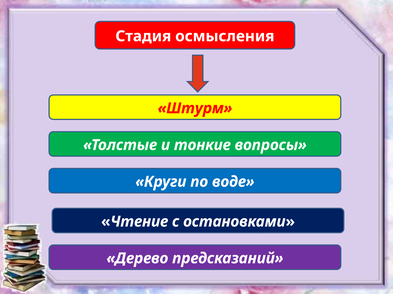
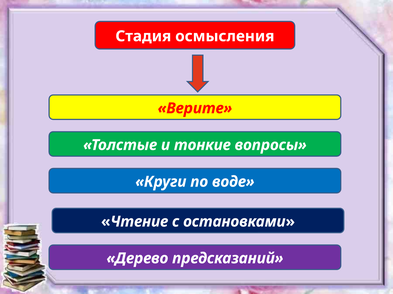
Штурм: Штурм -> Верите (195, 109)
